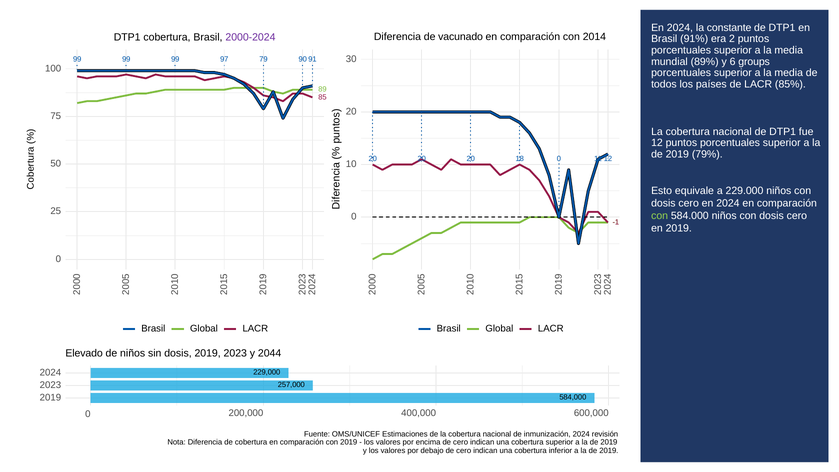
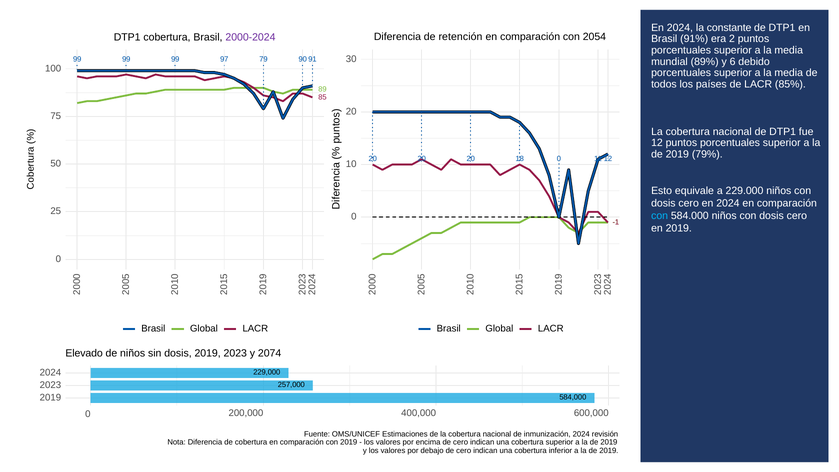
vacunado: vacunado -> retención (460, 37)
2014: 2014 -> 2054 (594, 37)
groups: groups -> debido (754, 62)
con colour: light green -> light blue (660, 216)
2044: 2044 -> 2074 (270, 353)
